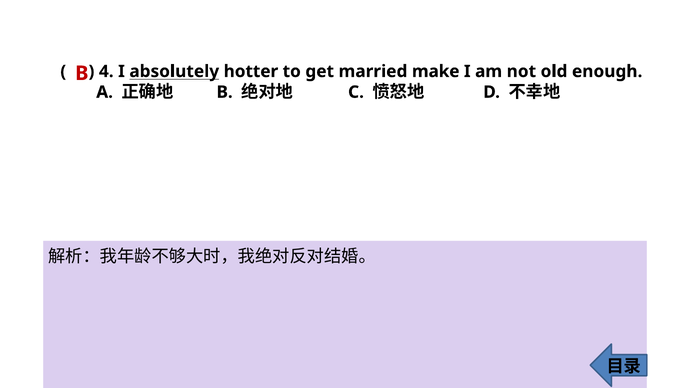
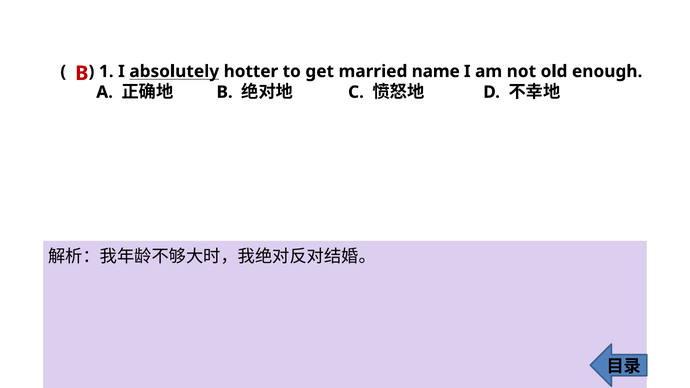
4: 4 -> 1 (106, 71)
make: make -> name (436, 71)
